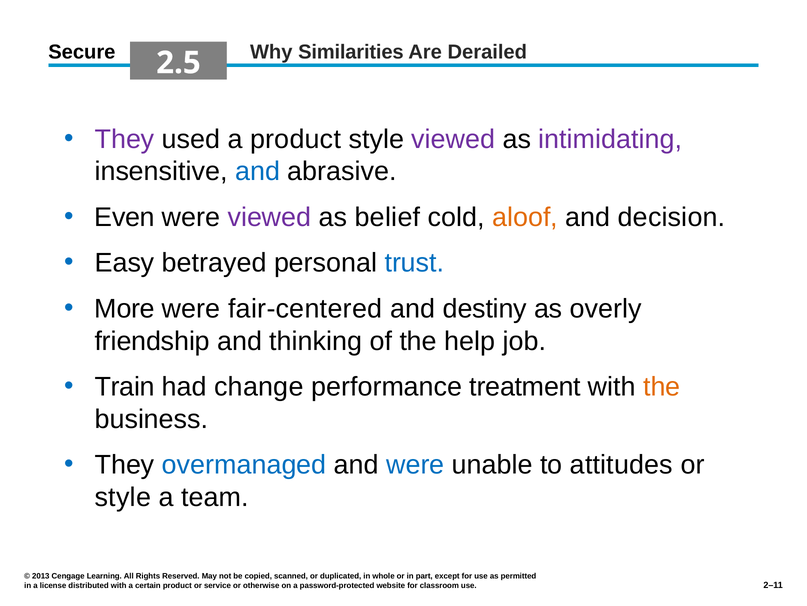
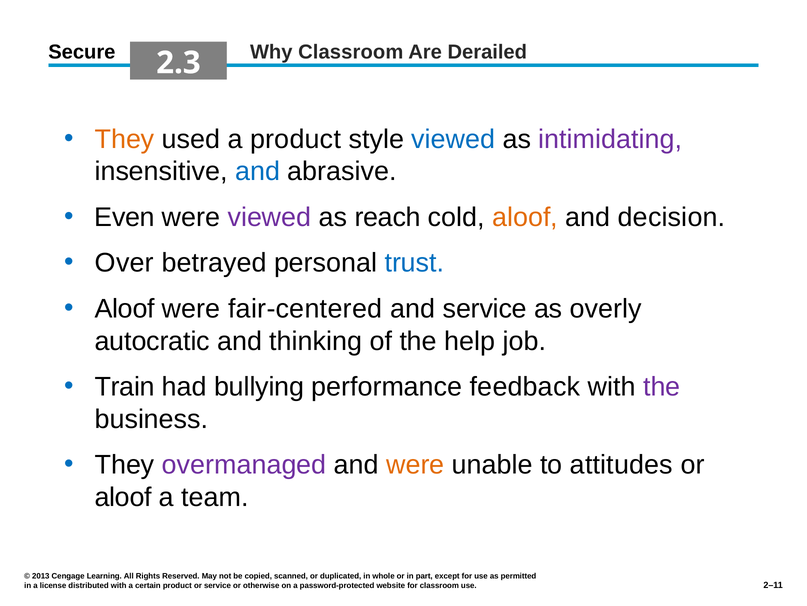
Why Similarities: Similarities -> Classroom (351, 52)
2.5: 2.5 -> 2.3 (178, 63)
They colour: purple -> orange (125, 139)
viewed colour: purple -> blue (453, 139)
belief: belief -> reach (388, 217)
Easy: Easy -> Over (124, 263)
More: More -> Aloof (125, 308)
and destiny: destiny -> service (485, 308)
friendship: friendship -> autocratic (152, 341)
change: change -> bullying (259, 386)
treatment: treatment -> feedback (525, 386)
the colour: orange -> purple (662, 386)
overmanaged colour: blue -> purple (244, 464)
were colour: blue -> orange (415, 464)
style: style -> aloof (123, 497)
